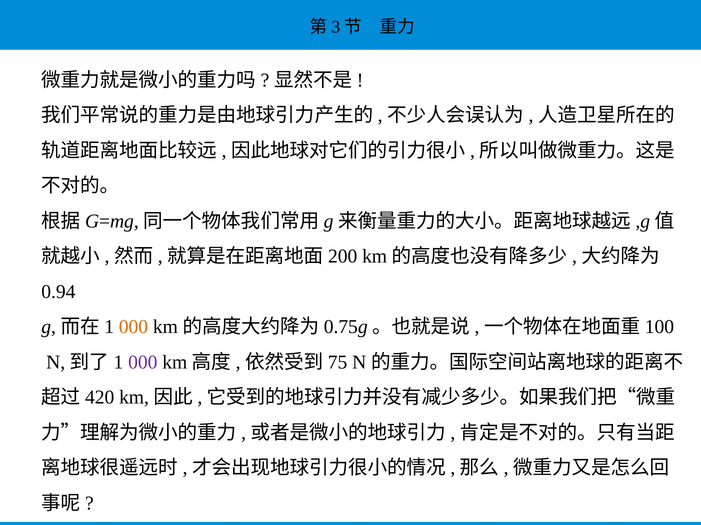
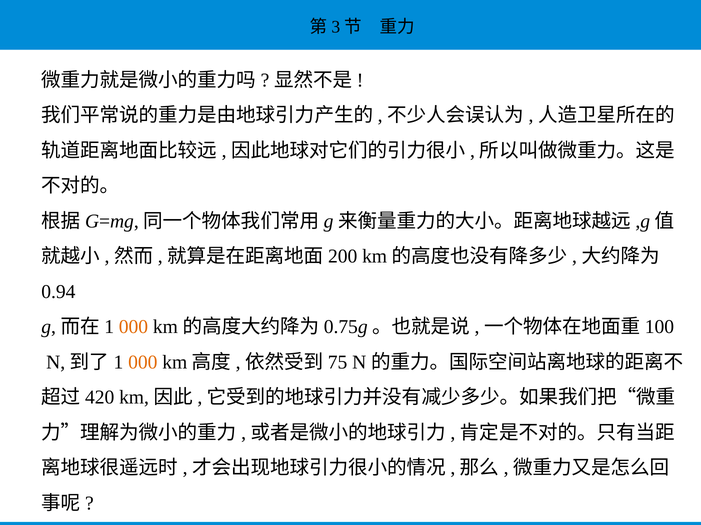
000 colour: purple -> orange (143, 362)
